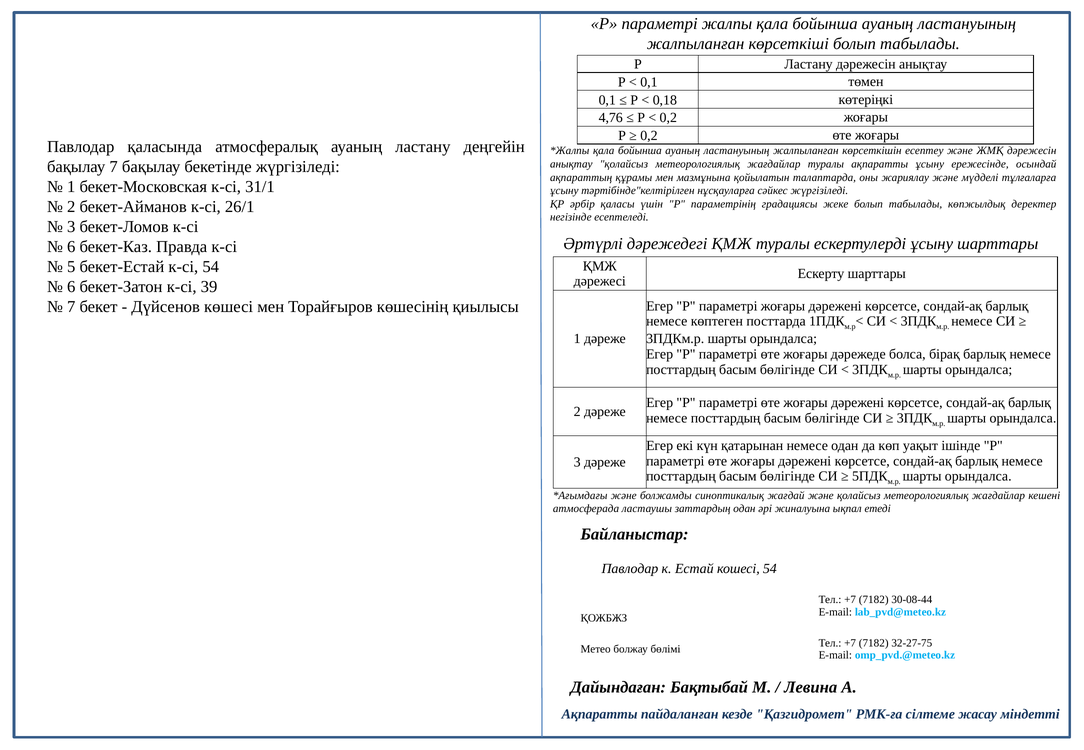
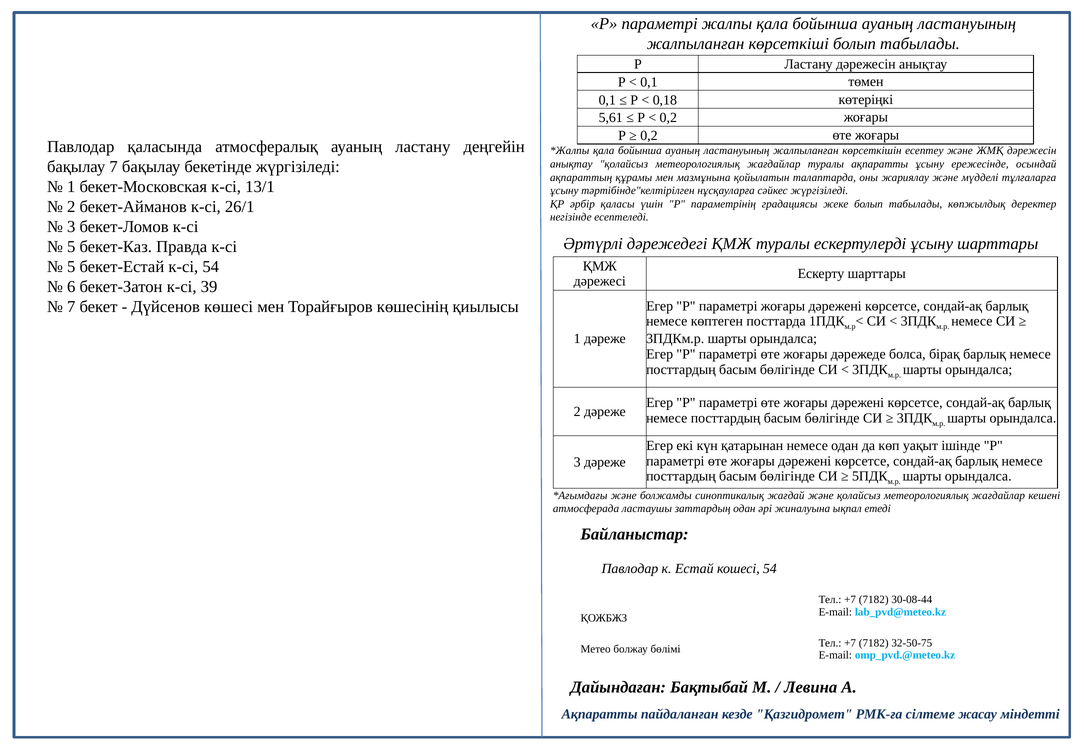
4,76: 4,76 -> 5,61 (611, 118)
31/1: 31/1 -> 13/1 (260, 187)
6: 6 -> 5 (71, 247)
32-27-75: 32-27-75 -> 32-50-75 (912, 643)
